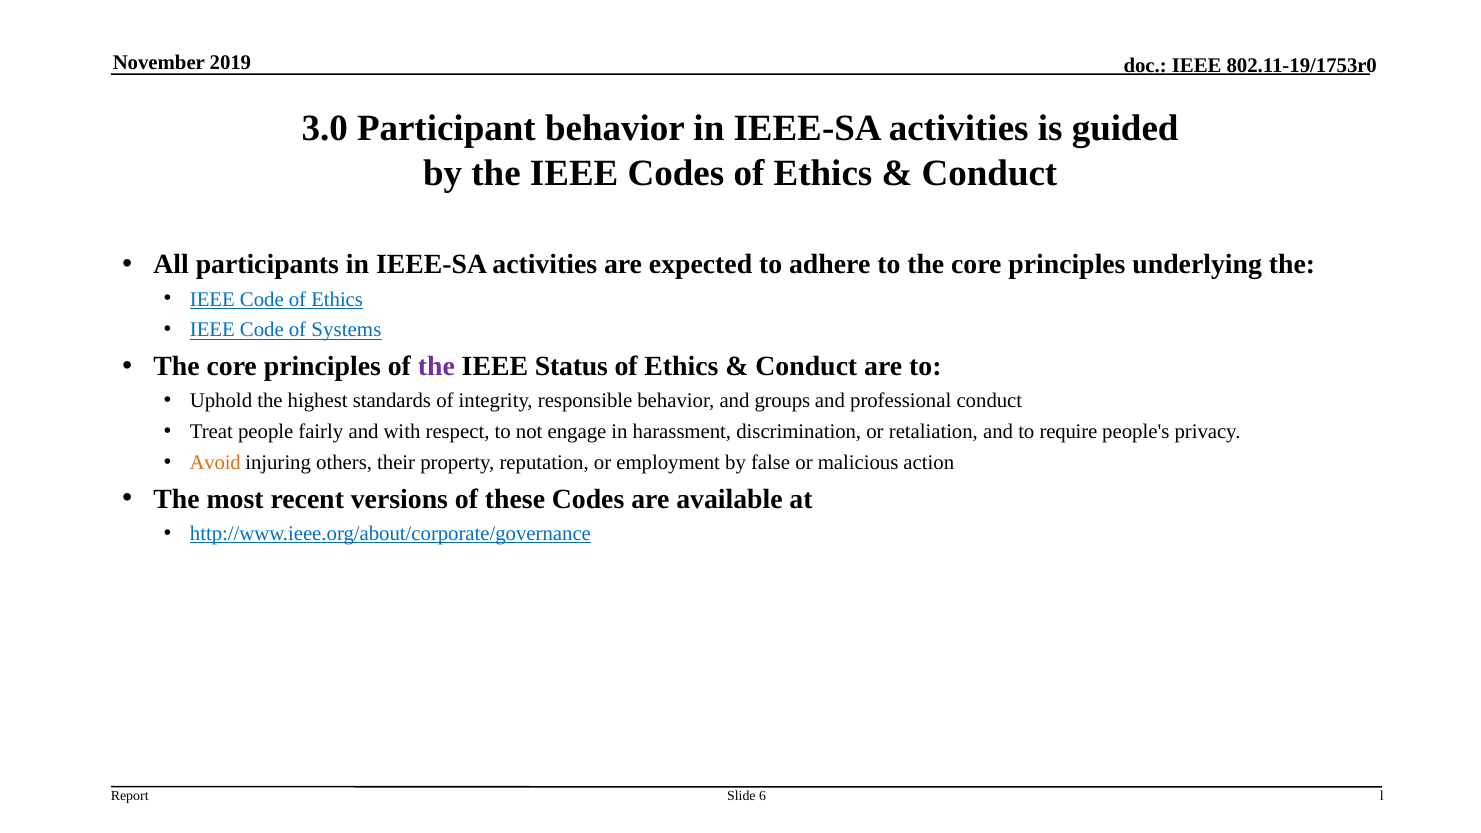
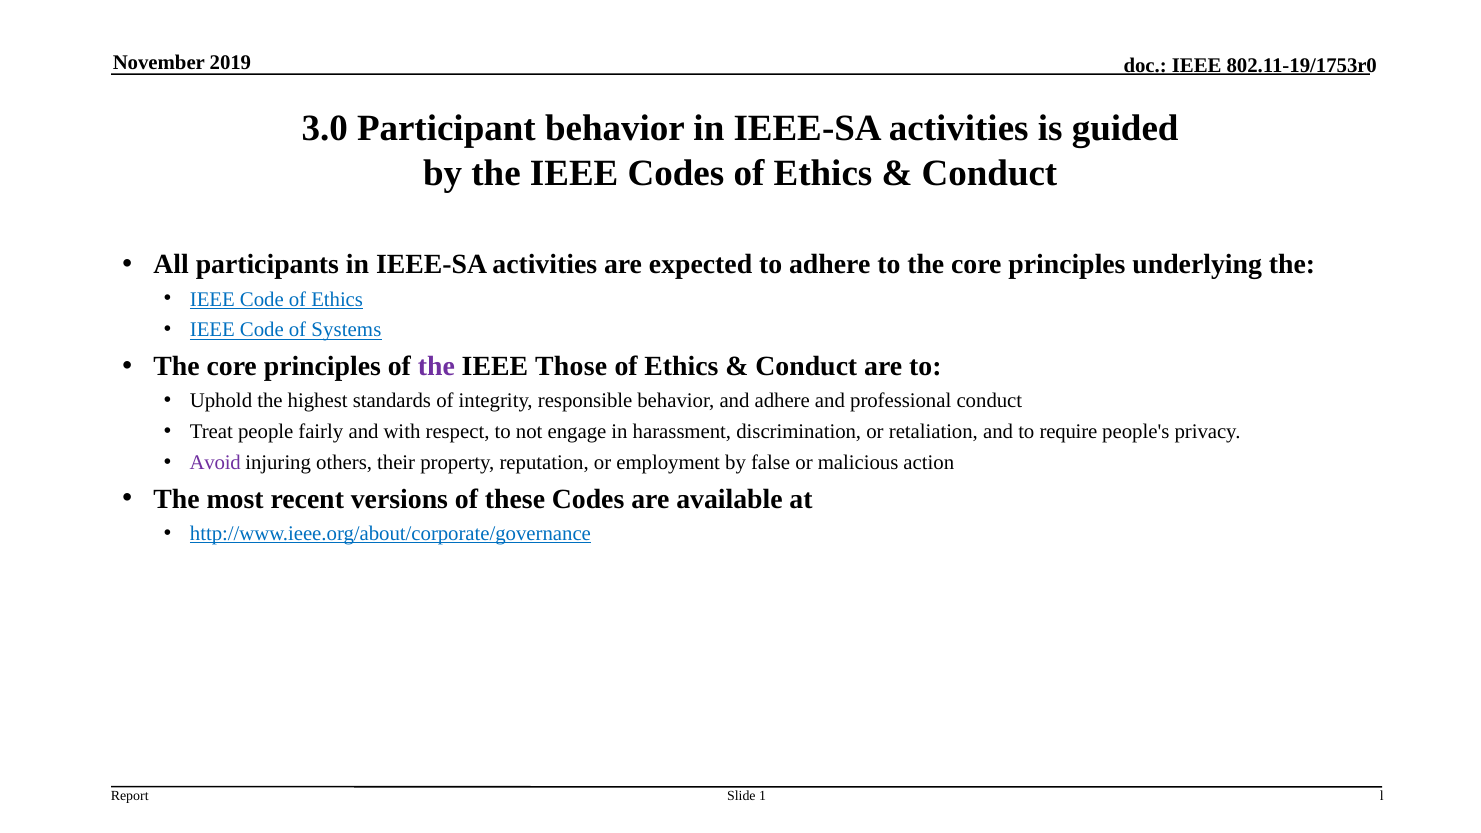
Status: Status -> Those (571, 367)
and groups: groups -> adhere (782, 401)
Avoid colour: orange -> purple (215, 463)
6: 6 -> 1 (762, 796)
